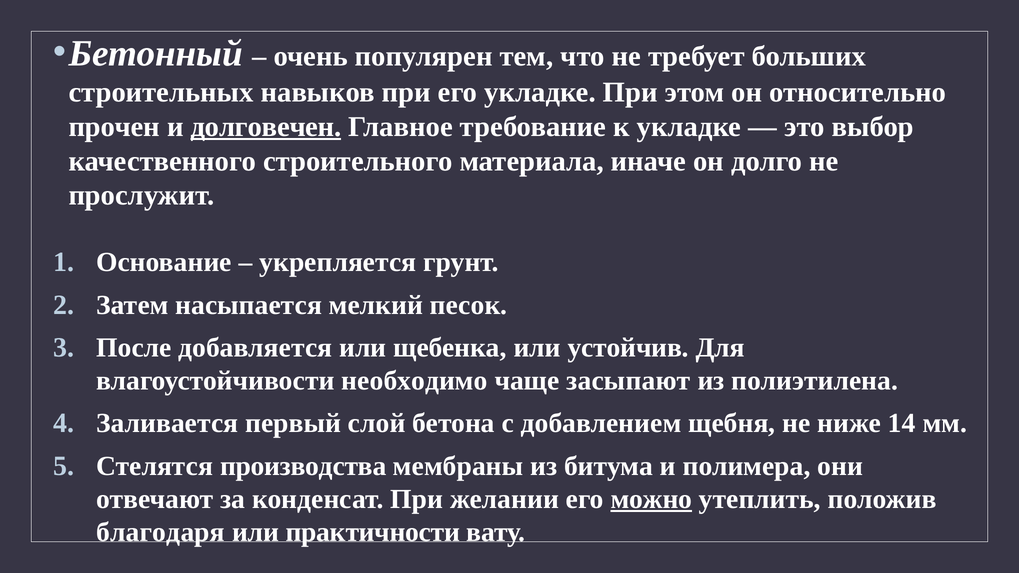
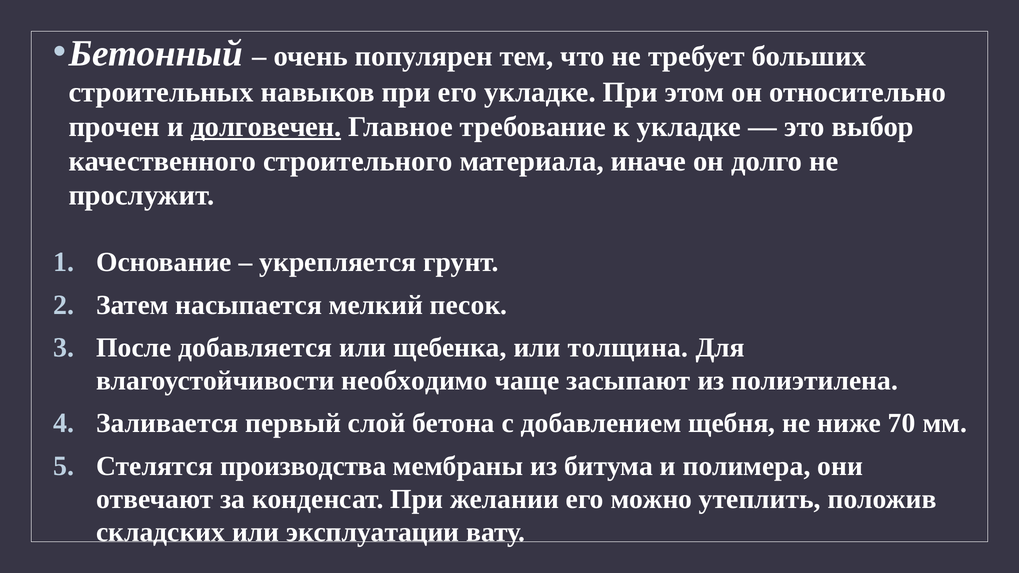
устойчив: устойчив -> толщина (628, 348)
14: 14 -> 70 (902, 423)
можно underline: present -> none (651, 499)
благодаря: благодаря -> складских (161, 532)
практичности: практичности -> эксплуатации (373, 532)
